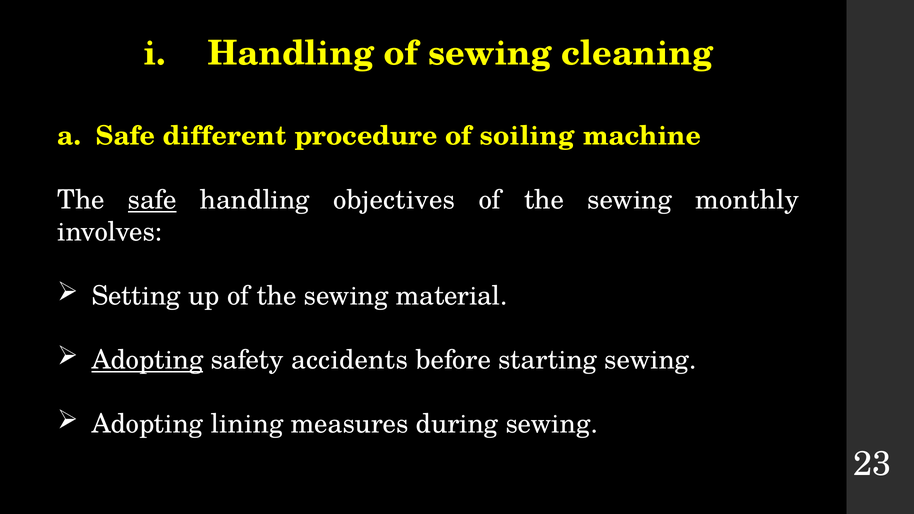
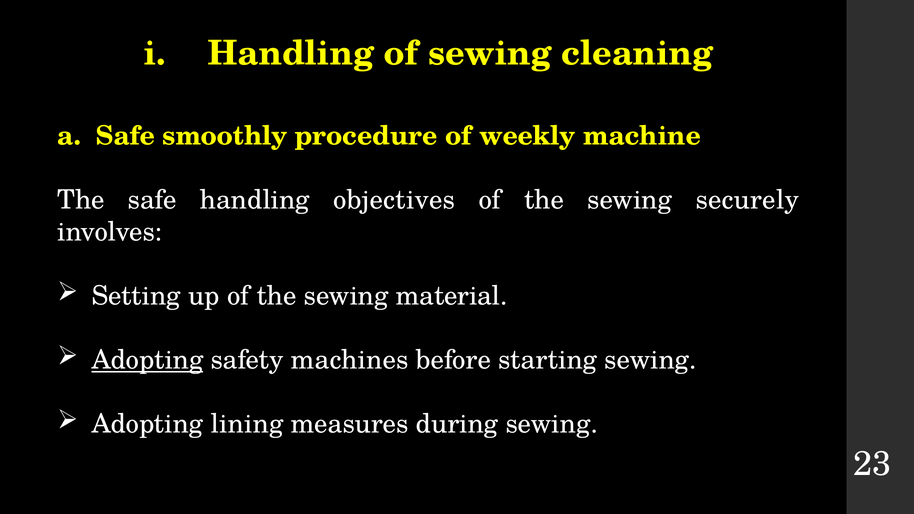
different: different -> smoothly (225, 136)
soiling: soiling -> weekly (527, 136)
safe underline: present -> none (152, 200)
monthly: monthly -> securely (747, 200)
accidents: accidents -> machines (350, 360)
